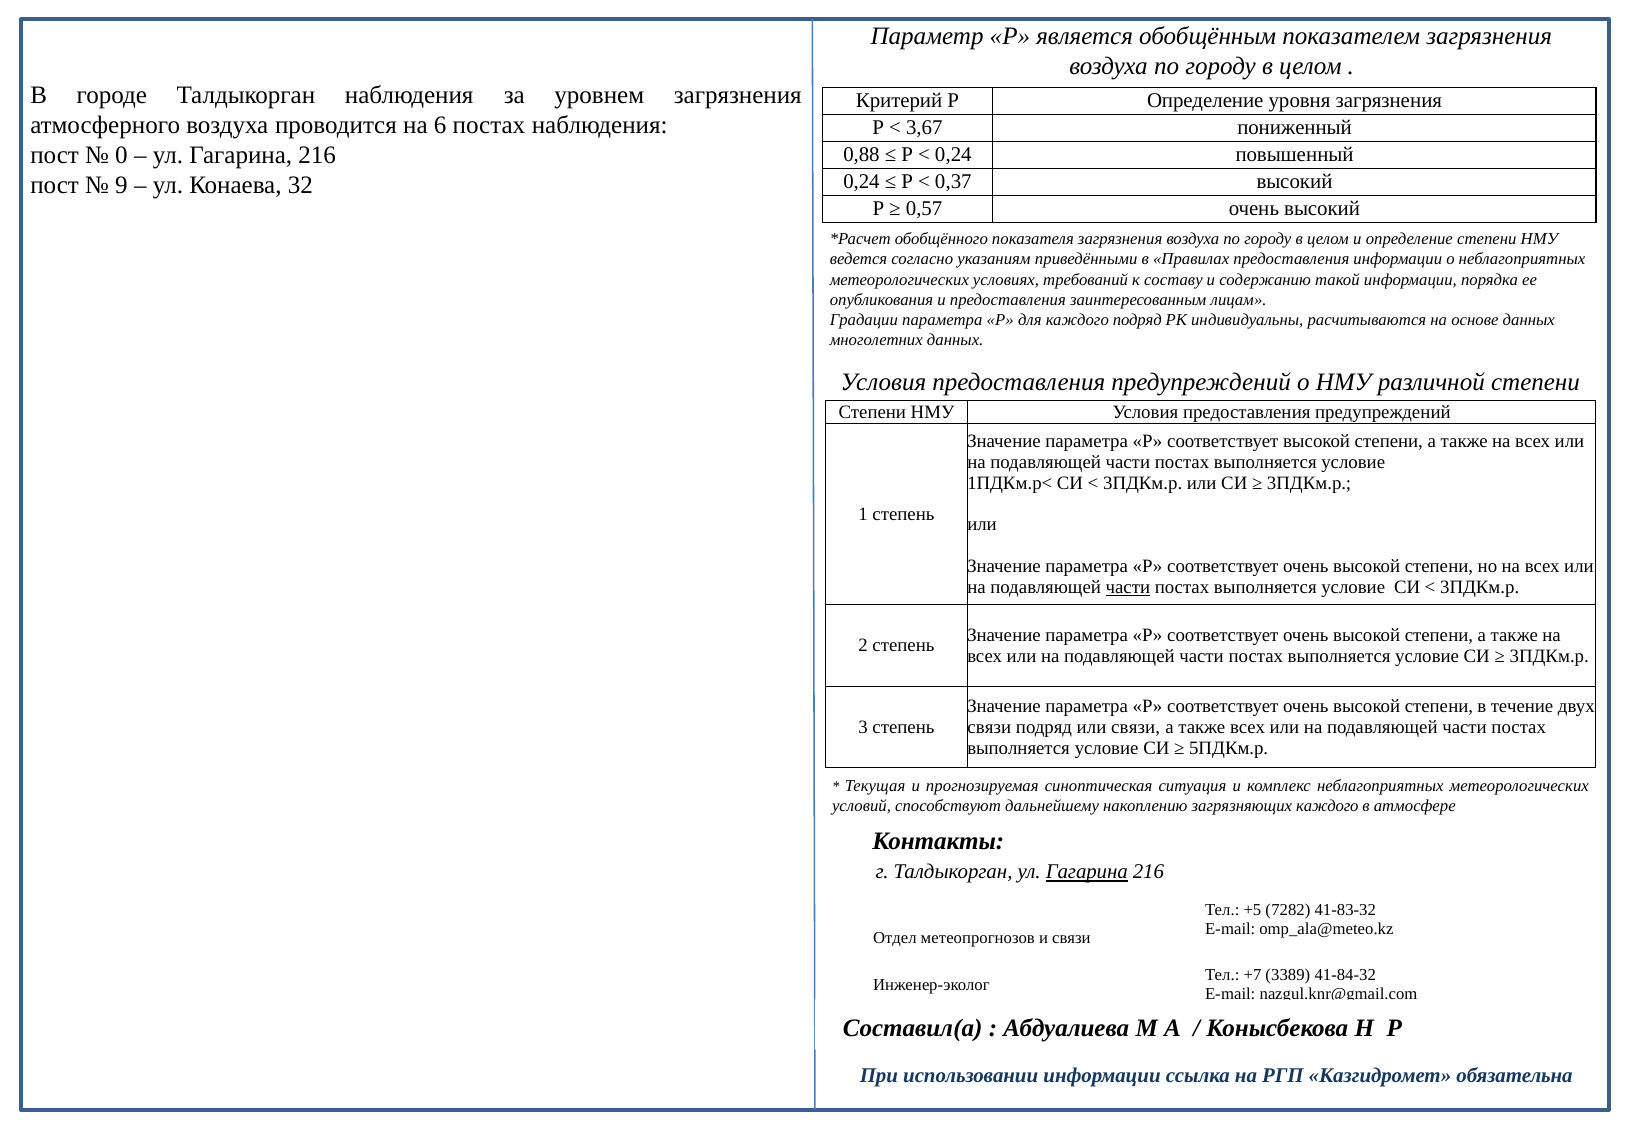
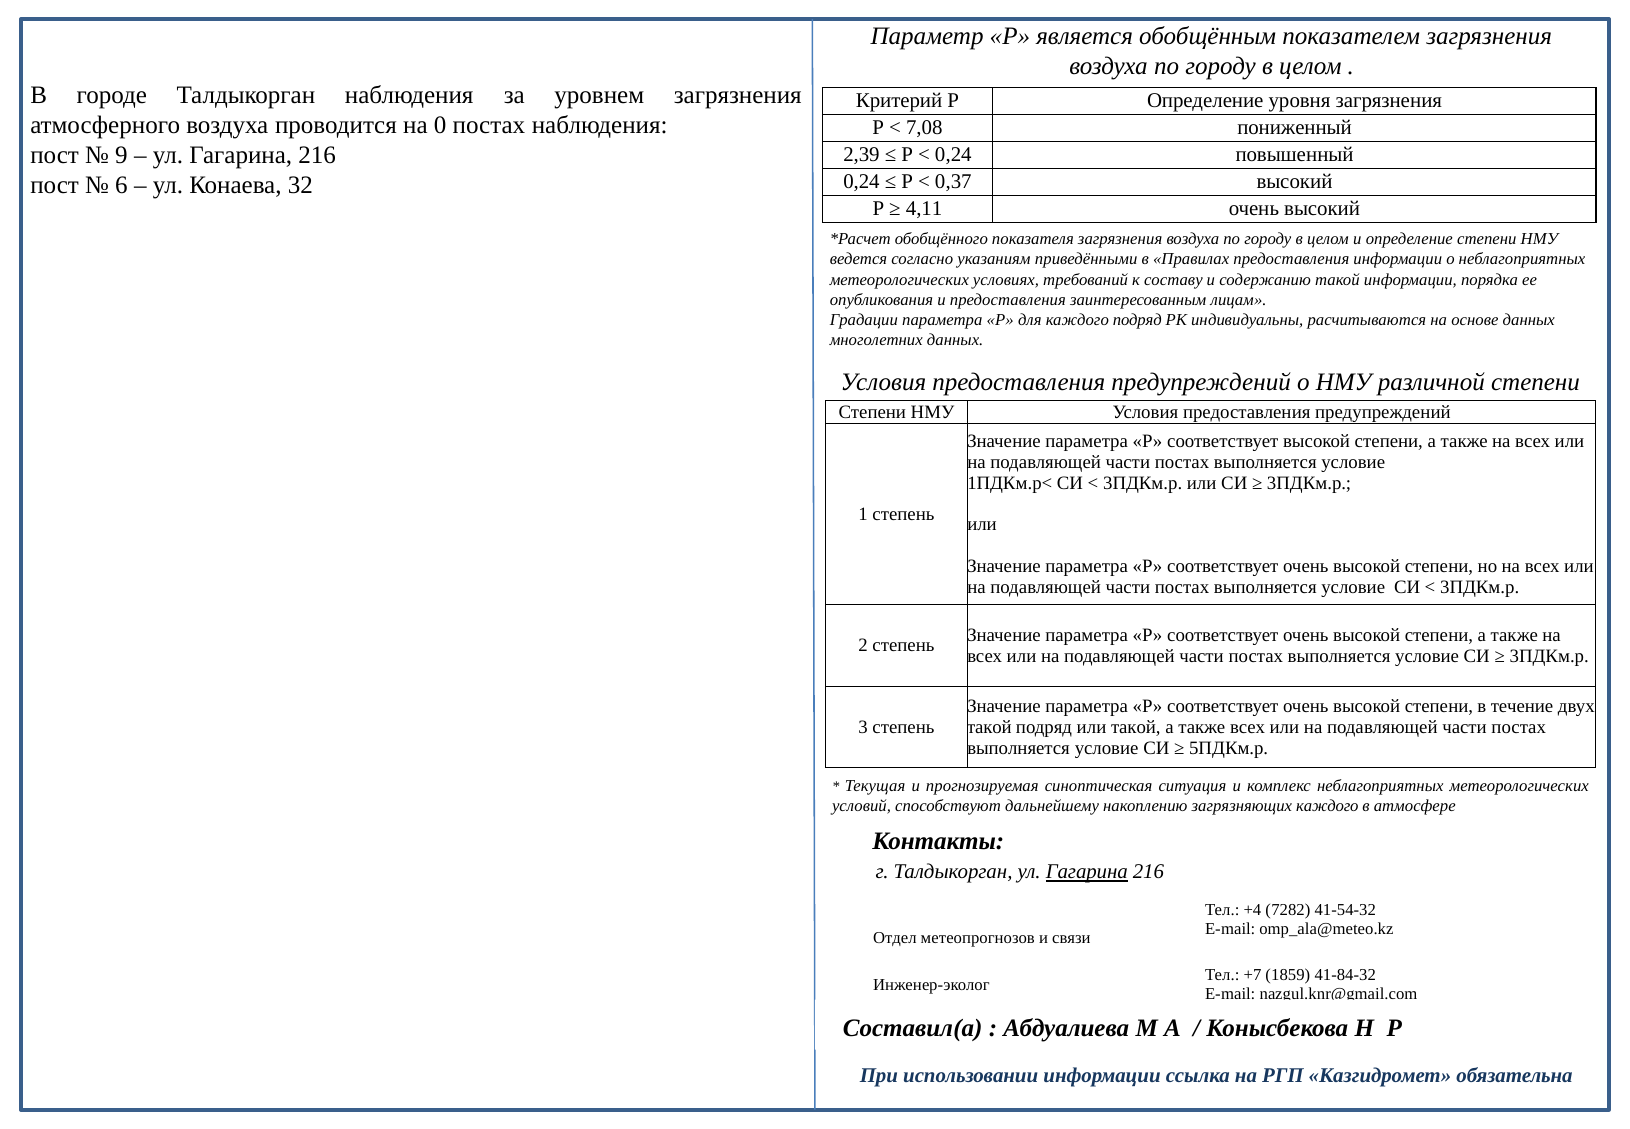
6: 6 -> 0 (440, 125)
3,67: 3,67 -> 7,08 (924, 128)
0: 0 -> 9 (121, 155)
0,88: 0,88 -> 2,39 (861, 155)
9: 9 -> 6 (121, 185)
0,57: 0,57 -> 4,11 (924, 208)
части underline: present -> none (1128, 587)
связи: связи -> такой (989, 727)
или связи: связи -> такой (1136, 727)
+5: +5 -> +4 (1252, 910)
41-83-32: 41-83-32 -> 41-54-32 (1345, 910)
3389: 3389 -> 1859 (1288, 975)
